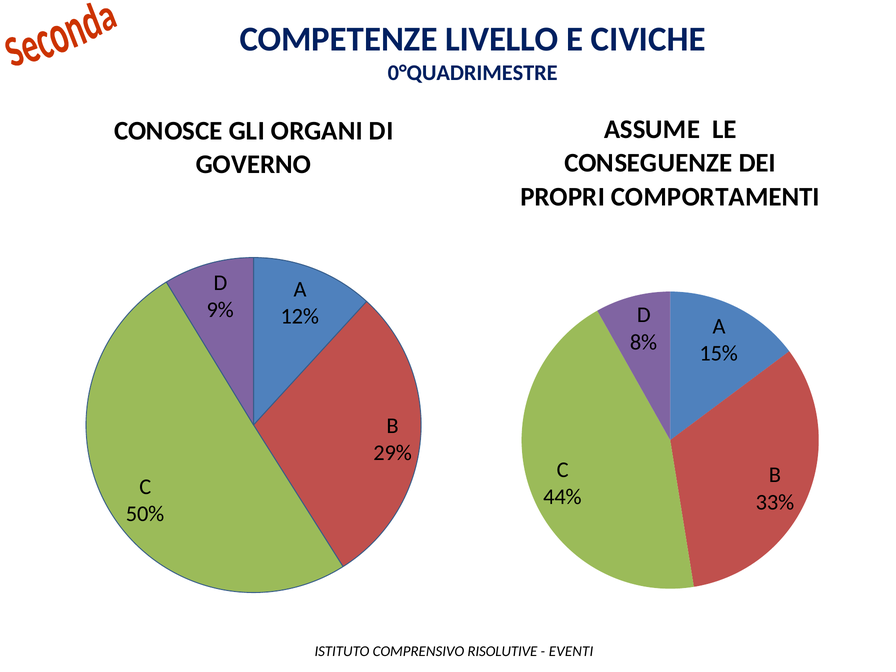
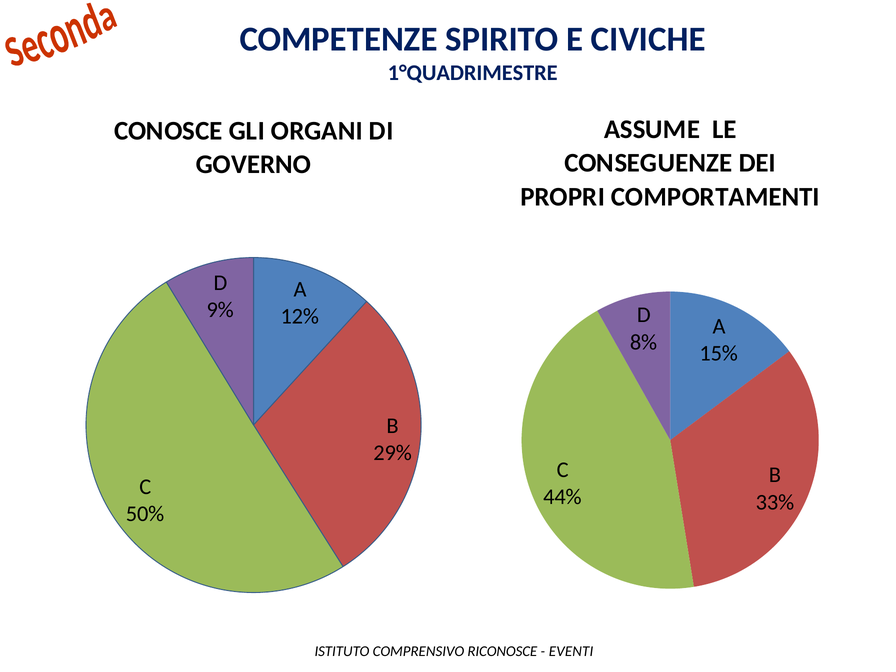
LIVELLO: LIVELLO -> SPIRITO (502, 39)
0°QUADRIMESTRE: 0°QUADRIMESTRE -> 1°QUADRIMESTRE (473, 73)
RISOLUTIVE: RISOLUTIVE -> RICONOSCE (502, 651)
